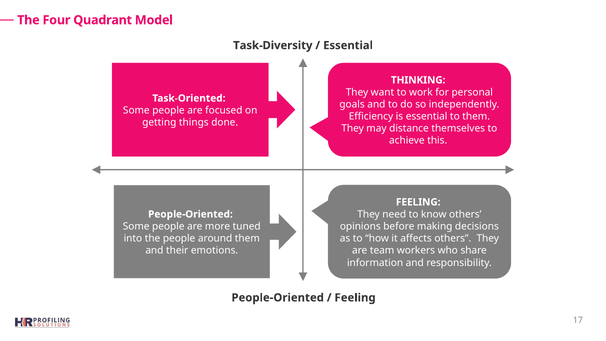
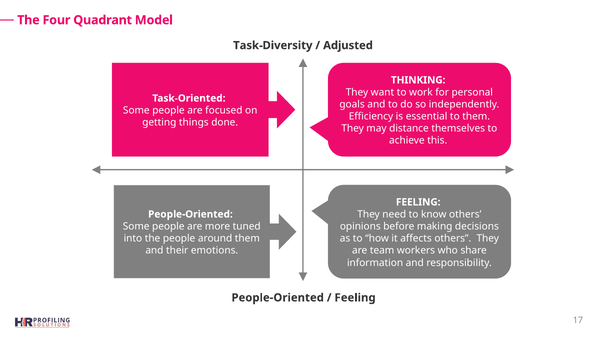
Essential: Essential -> Adjusted (348, 45)
